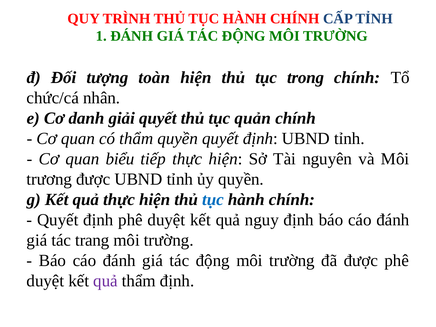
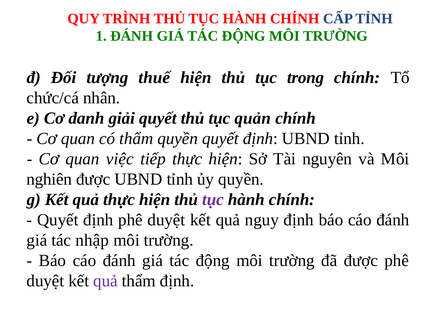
toàn: toàn -> thuế (154, 77)
biểu: biểu -> việc (120, 159)
trương: trương -> nghiên (49, 179)
tục colour: blue -> purple (213, 200)
trang: trang -> nhập (92, 240)
